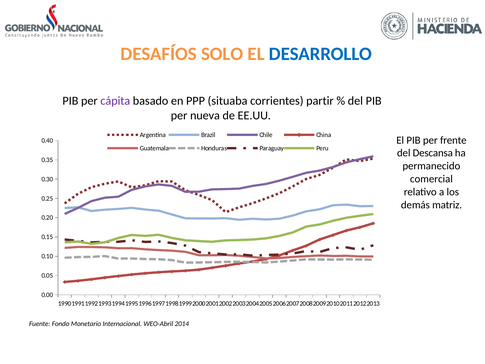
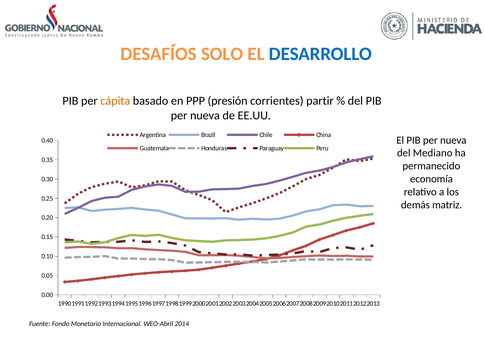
cápita colour: purple -> orange (115, 101)
situaba: situaba -> presión (228, 101)
El PIB per frente: frente -> nueva (453, 140)
Descansa: Descansa -> Mediano (433, 153)
comercial: comercial -> economía (431, 179)
